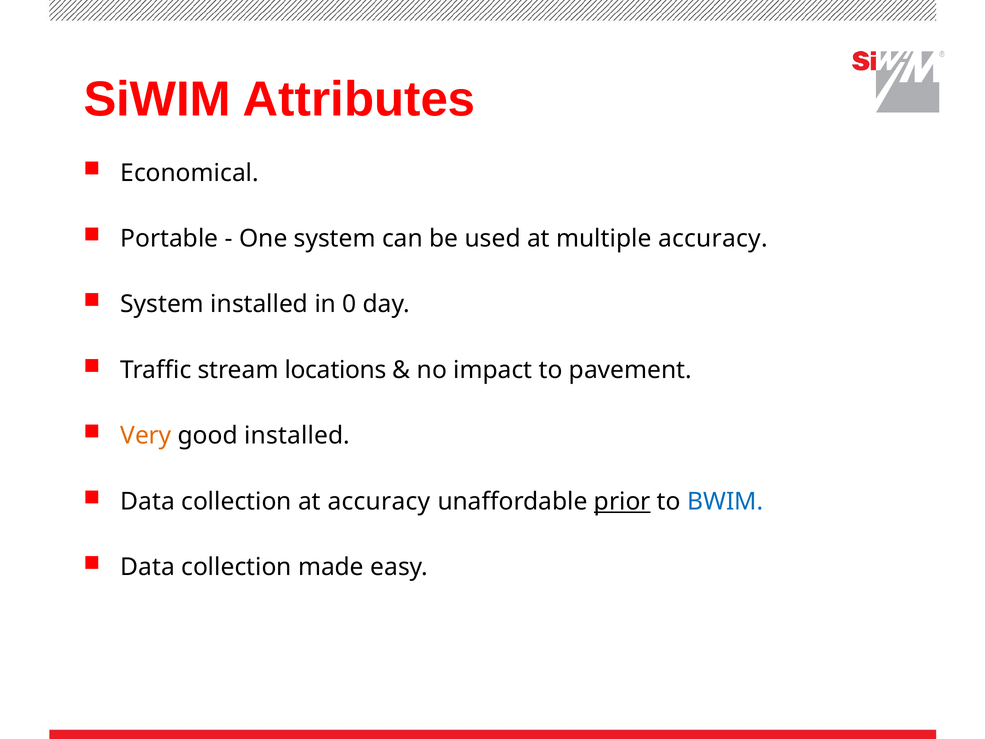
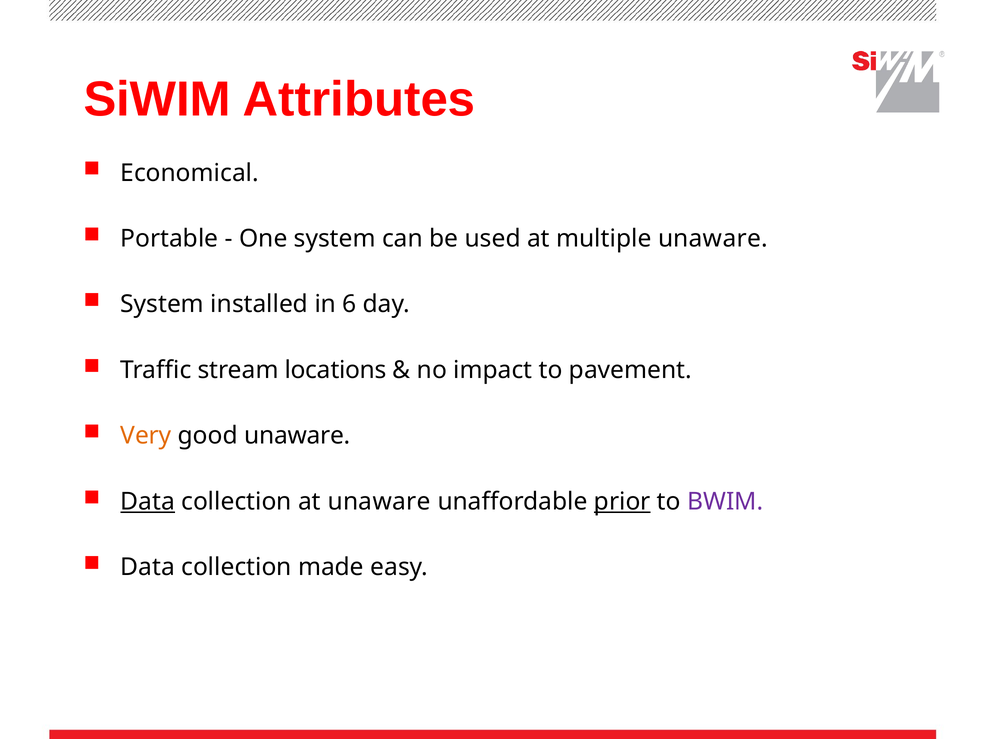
multiple accuracy: accuracy -> unaware (713, 239)
0: 0 -> 6 (349, 304)
good installed: installed -> unaware (297, 436)
Data underline: none -> present (148, 501)
at accuracy: accuracy -> unaware (379, 501)
BWIM colour: blue -> purple (725, 501)
